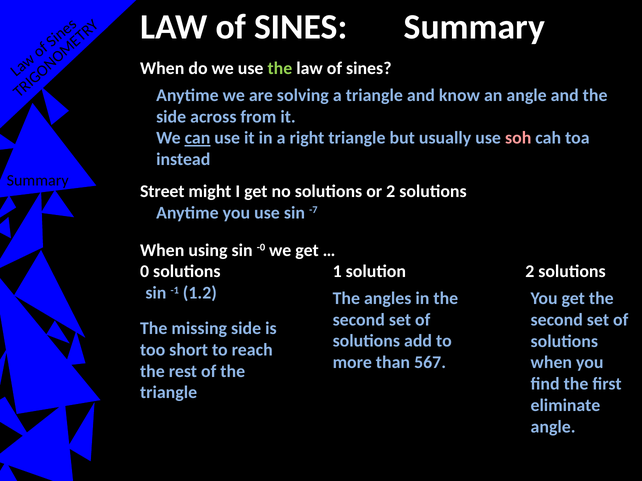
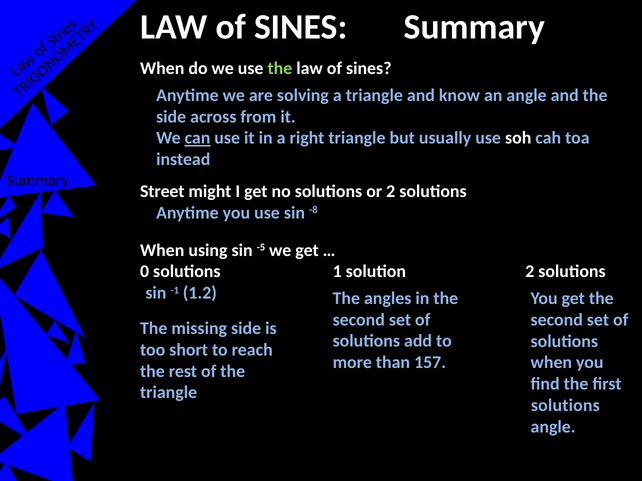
soh colour: pink -> white (518, 138)
-7: -7 -> -8 (313, 210)
-0: -0 -> -5 (261, 248)
567: 567 -> 157 (430, 363)
eliminate: eliminate -> solutions (565, 406)
